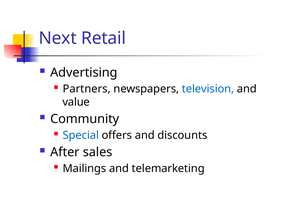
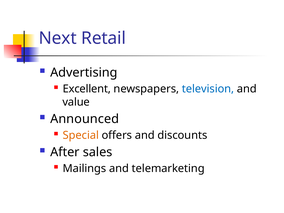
Partners: Partners -> Excellent (87, 89)
Community: Community -> Announced (85, 119)
Special colour: blue -> orange (81, 135)
